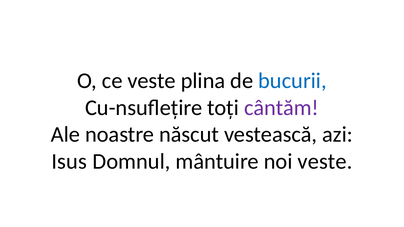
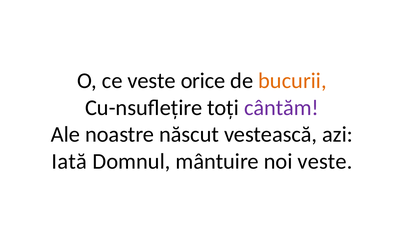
plina: plina -> orice (203, 81)
bucurii colour: blue -> orange (292, 81)
Isus: Isus -> Iată (69, 162)
